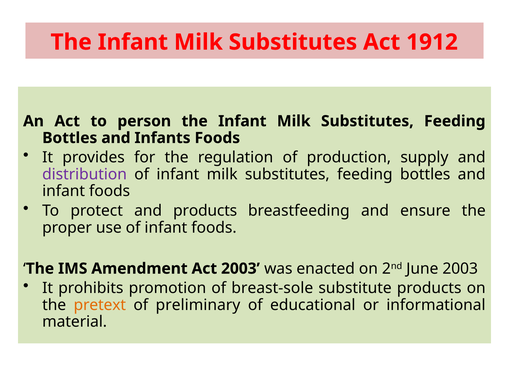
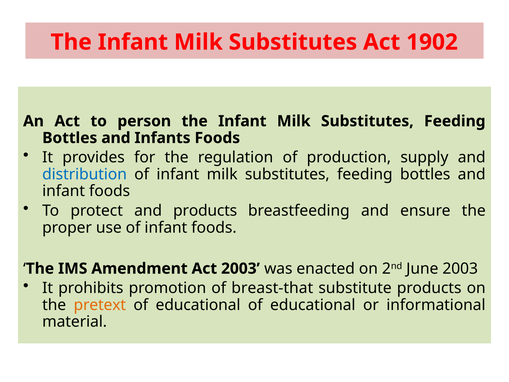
1912: 1912 -> 1902 (432, 42)
distribution colour: purple -> blue (85, 174)
breast-sole: breast-sole -> breast-that (272, 288)
preliminary: preliminary -> educational (198, 305)
